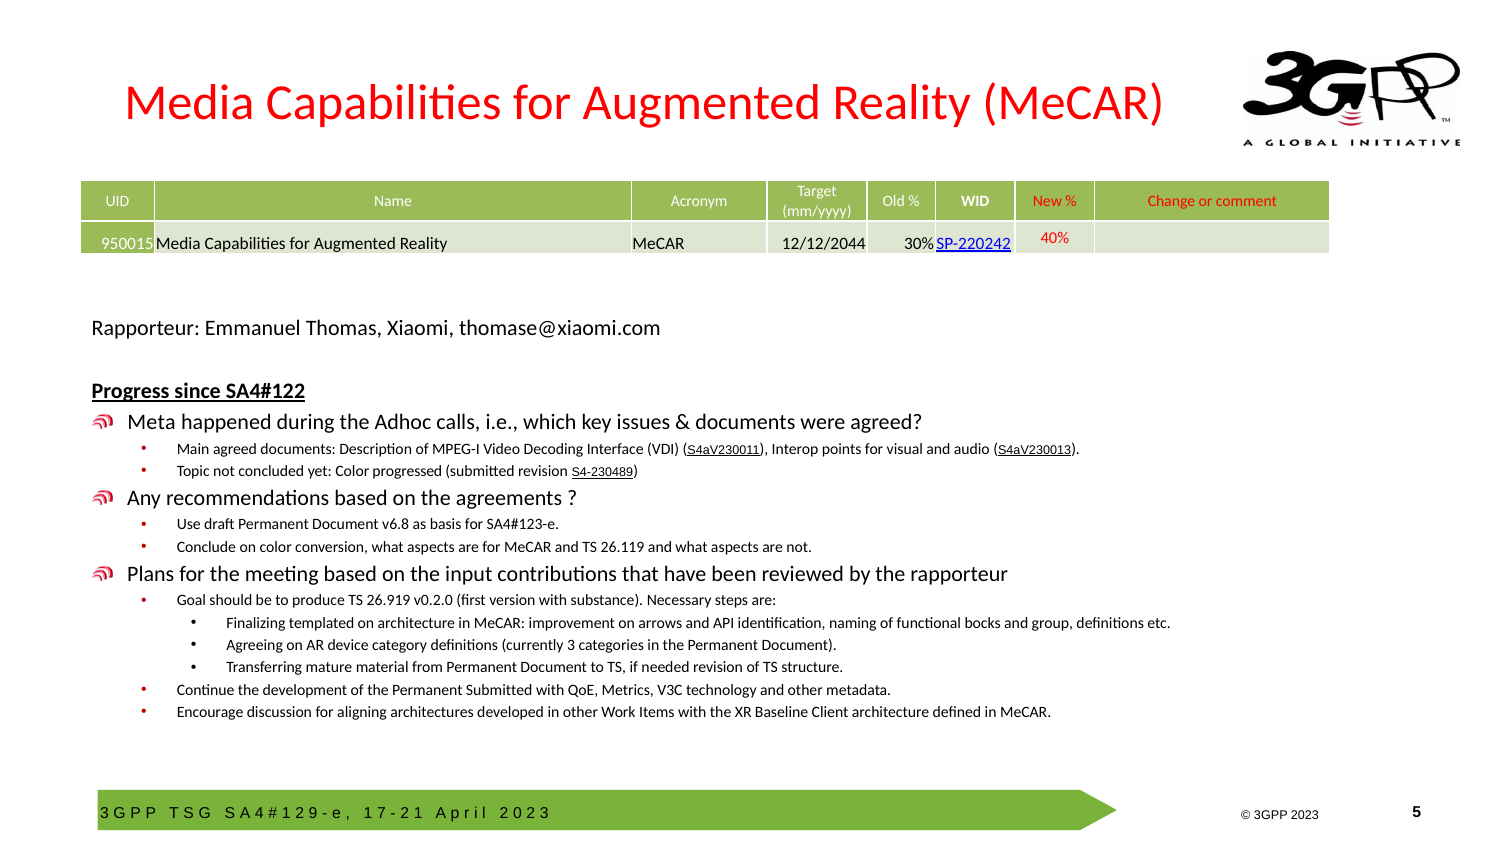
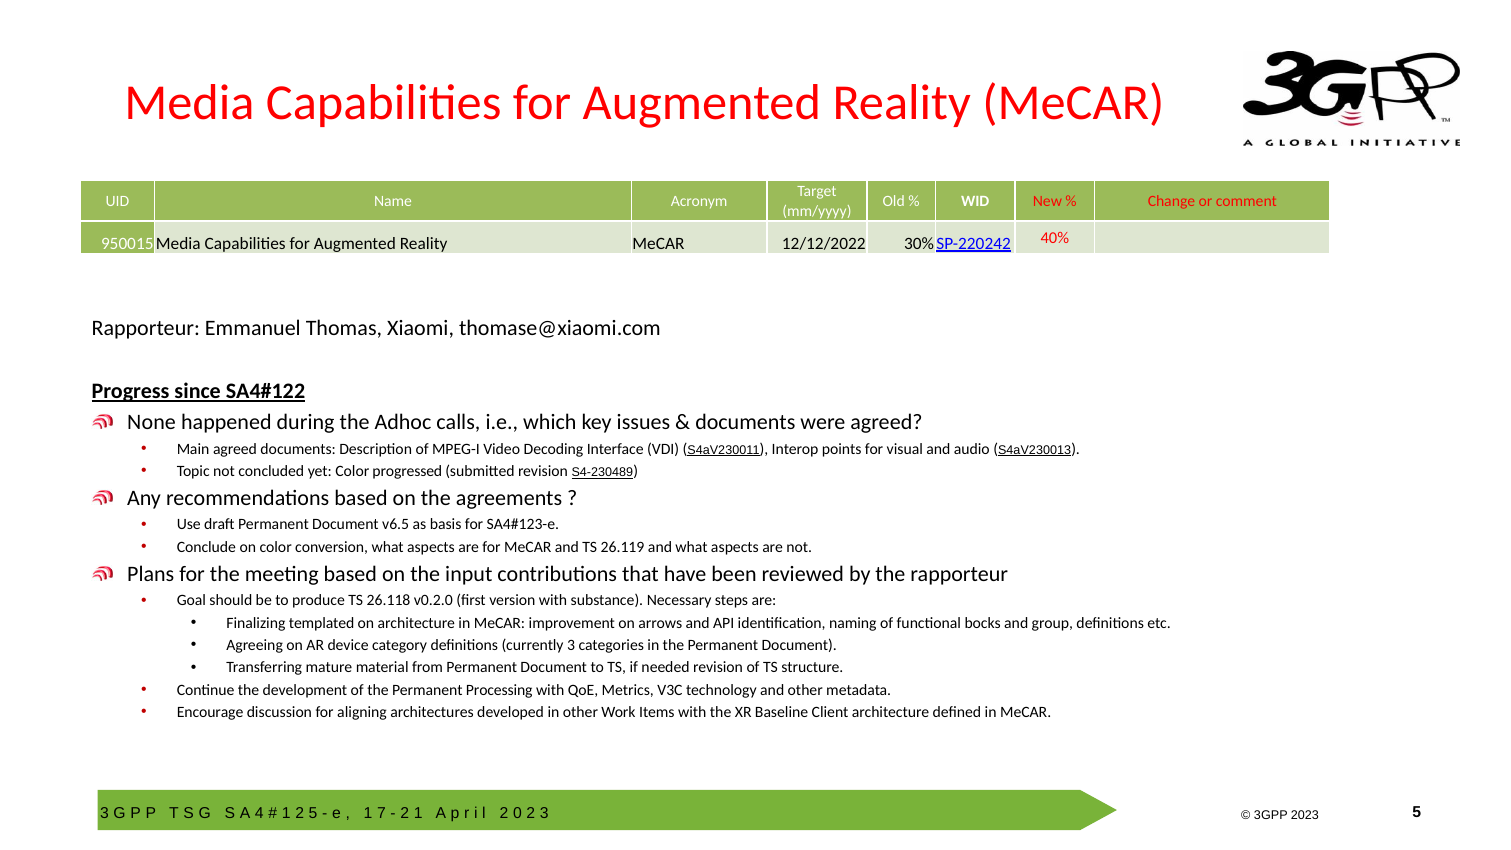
12/12/2044: 12/12/2044 -> 12/12/2022 (824, 243)
Meta: Meta -> None (152, 422)
v6.8: v6.8 -> v6.5 (396, 525)
26.919: 26.919 -> 26.118 (389, 601)
Permanent Submitted: Submitted -> Processing (499, 690)
9: 9 -> 5 (313, 813)
